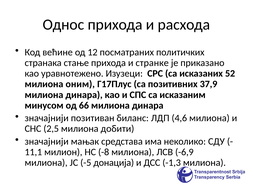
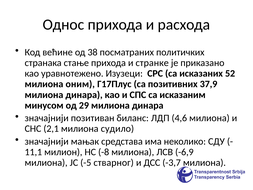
12: 12 -> 38 (93, 52)
66: 66 -> 29 (84, 105)
2,5: 2,5 -> 2,1 (51, 129)
добити: добити -> судило (117, 129)
донација: донација -> стварног (114, 162)
-1,3: -1,3 -> -3,7 (172, 162)
